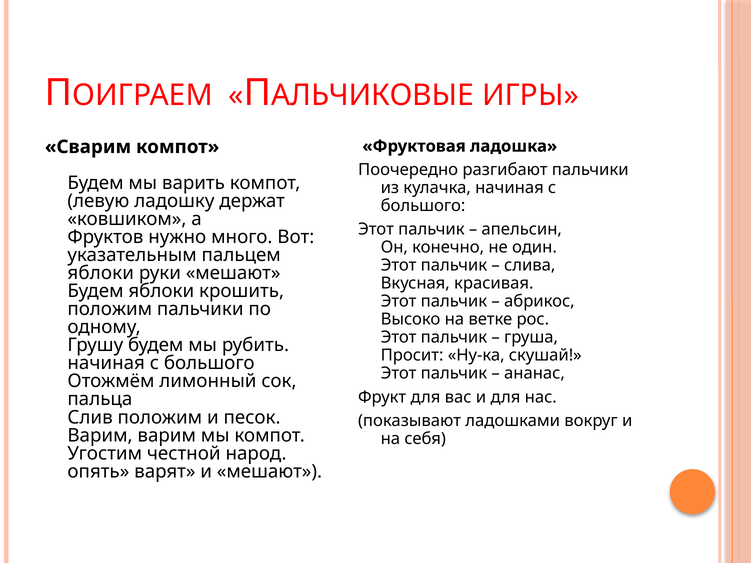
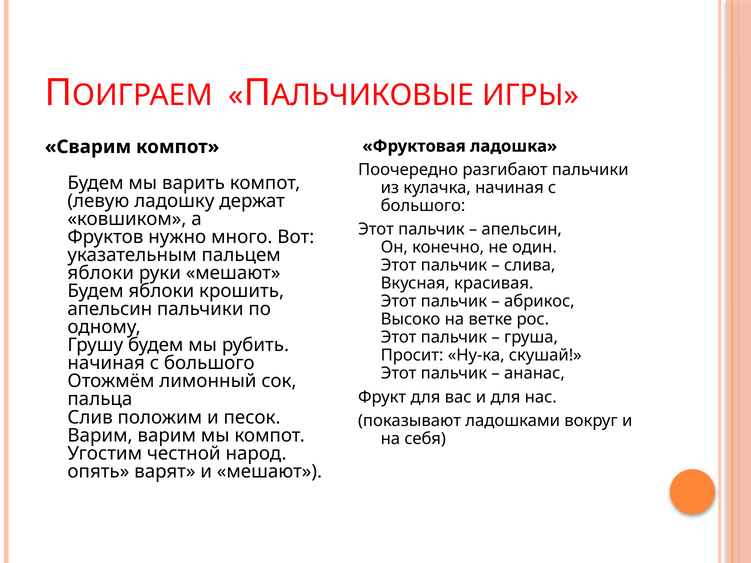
положим: положим -> апельсин (110, 309)
